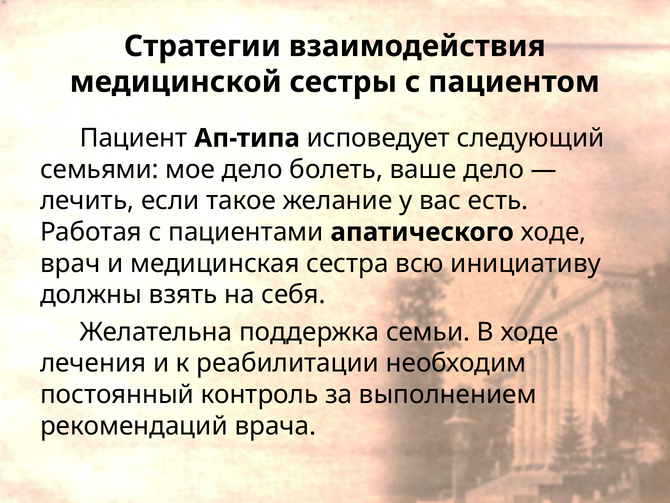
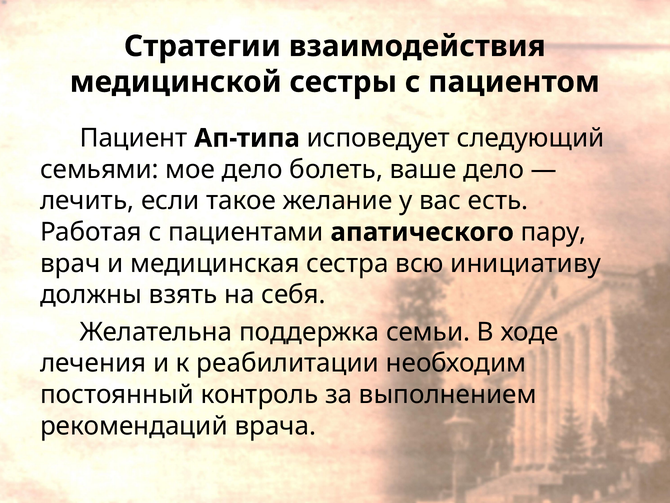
апатического ходе: ходе -> пару (554, 232)
